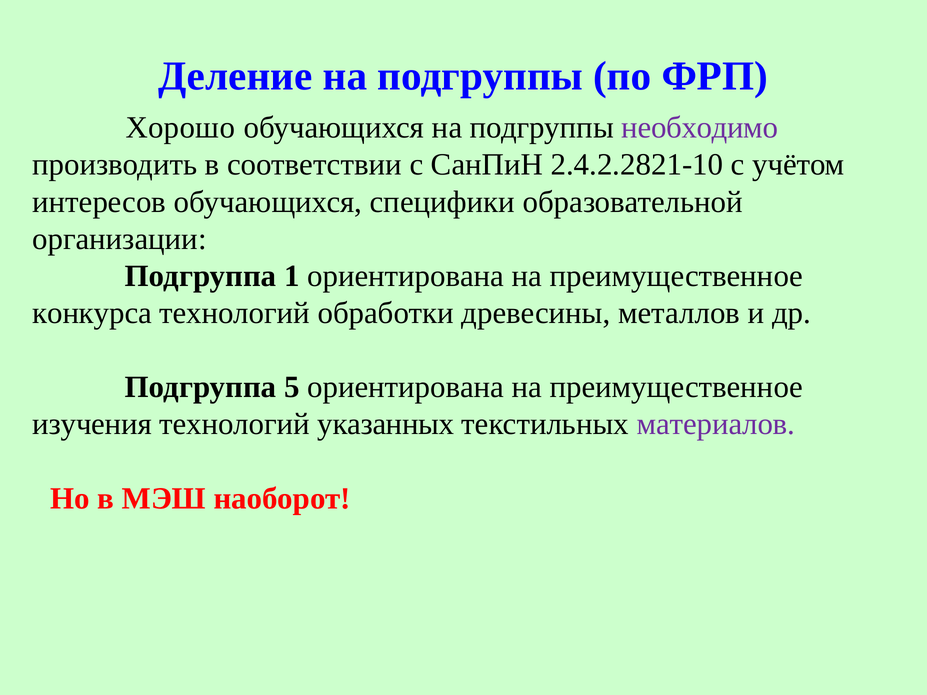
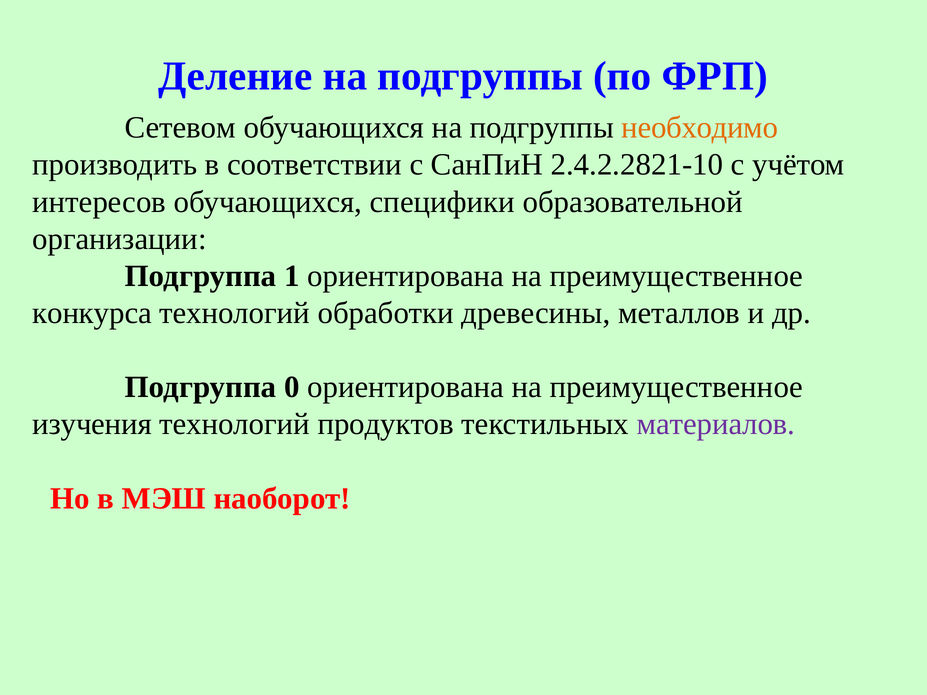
Хорошо: Хорошо -> Сетевом (180, 128)
необходимо colour: purple -> orange (700, 128)
5: 5 -> 0 (292, 387)
указанных: указанных -> продуктов (386, 424)
